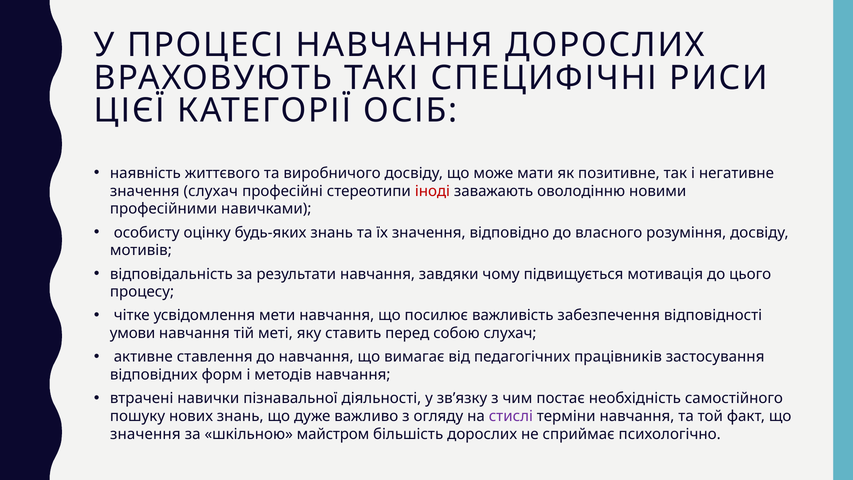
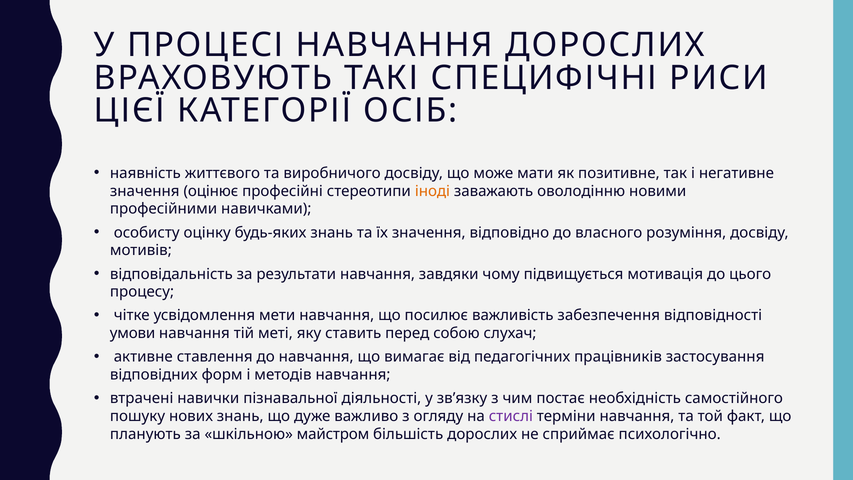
значення слухач: слухач -> оцінює (211, 191)
іноді colour: red -> orange (432, 191)
значення: значення -> планують (145, 434)
